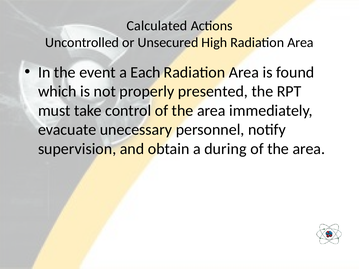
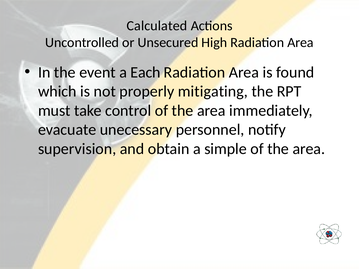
presented: presented -> mitigating (213, 91)
during: during -> simple (226, 149)
